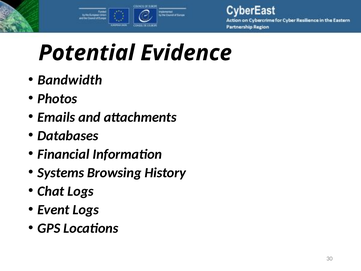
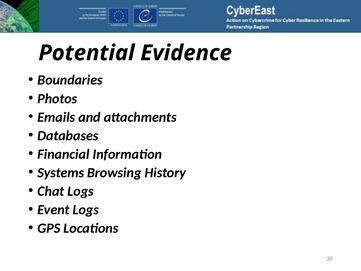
Bandwidth: Bandwidth -> Boundaries (70, 80)
